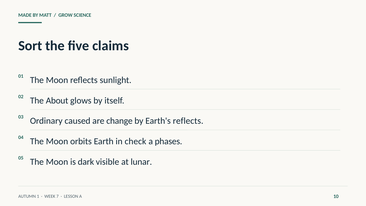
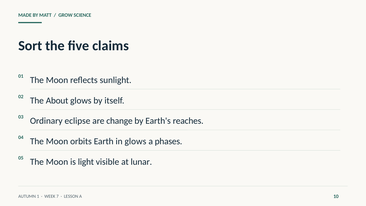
caused: caused -> eclipse (77, 121)
Earth's reflects: reflects -> reaches (188, 121)
in check: check -> glows (135, 141)
dark: dark -> light (86, 162)
